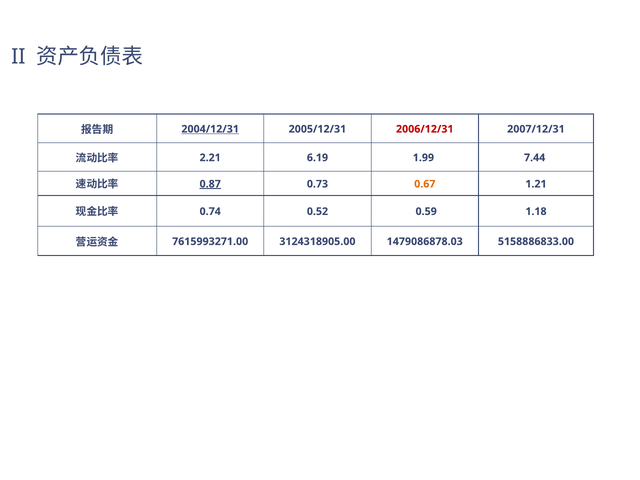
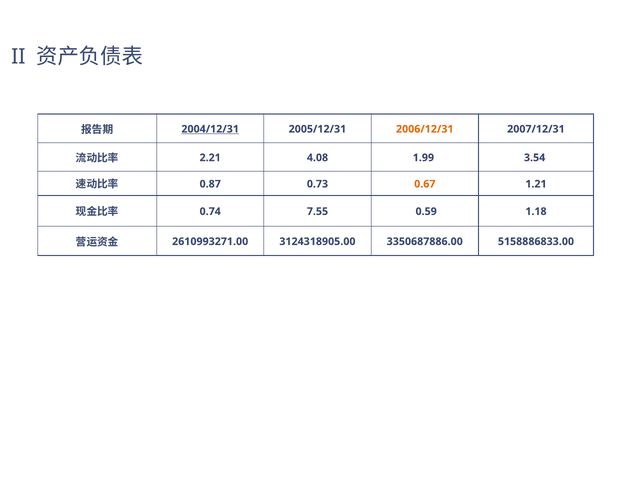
2006/12/31 colour: red -> orange (425, 129)
6.19: 6.19 -> 4.08 (317, 158)
7.44: 7.44 -> 3.54 (535, 158)
0.87 underline: present -> none (210, 184)
0.52: 0.52 -> 7.55 (317, 211)
7615993271.00: 7615993271.00 -> 2610993271.00 (210, 242)
1479086878.03: 1479086878.03 -> 3350687886.00 (425, 242)
